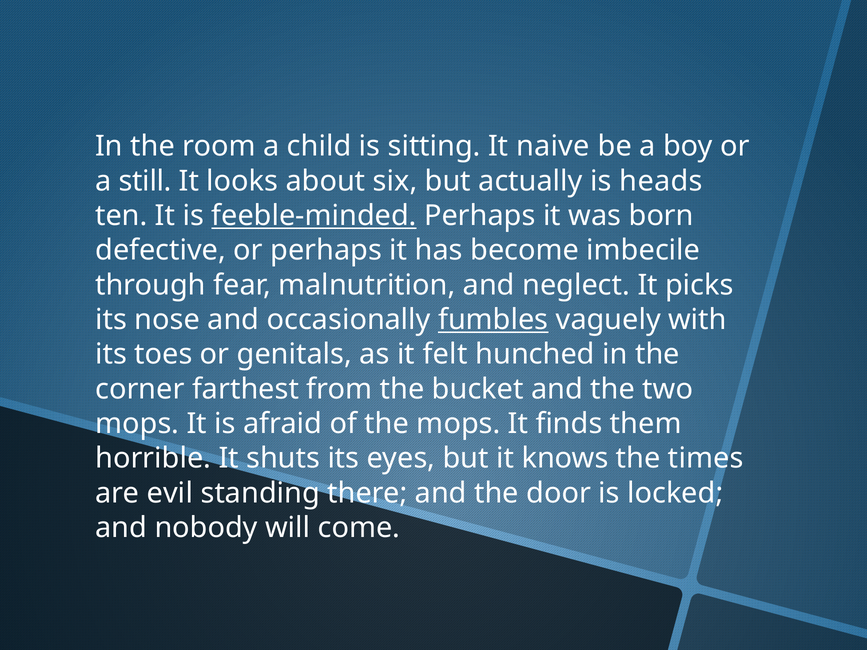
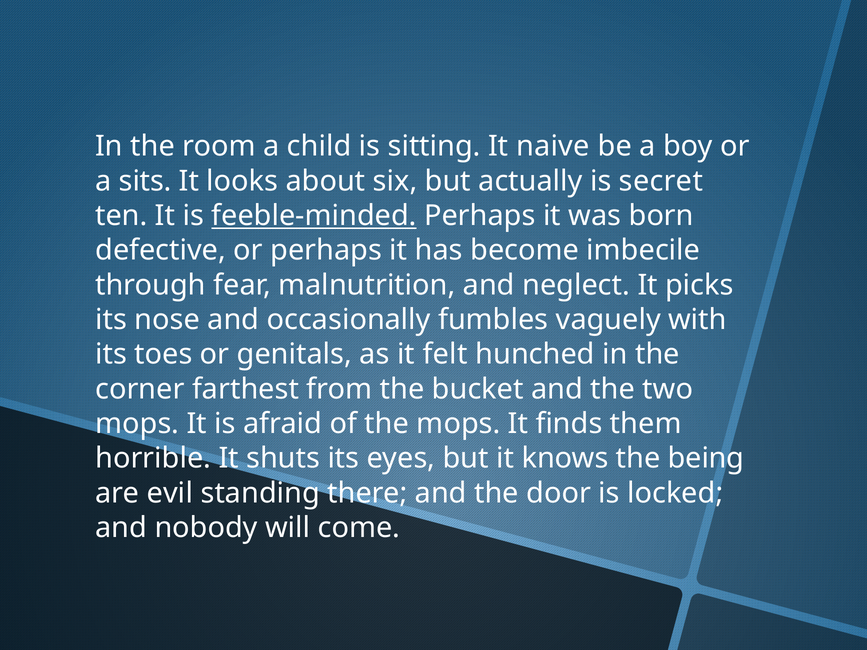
still: still -> sits (145, 181)
heads: heads -> secret (661, 181)
fumbles underline: present -> none (493, 320)
times: times -> being (706, 459)
